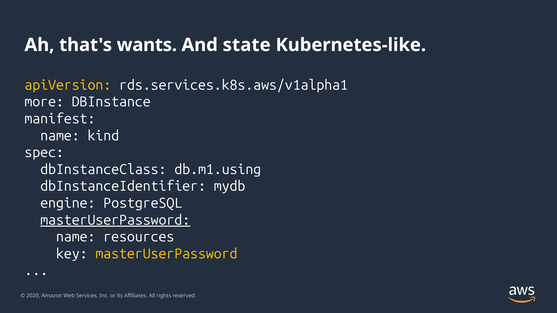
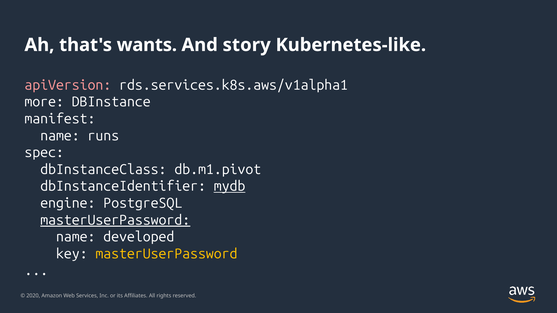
state: state -> story (247, 45)
apiVersion colour: yellow -> pink (68, 85)
kind: kind -> runs (103, 136)
db.m1.using: db.m1.using -> db.m1.pivot (218, 170)
mydb underline: none -> present (230, 187)
resources: resources -> developed (139, 237)
